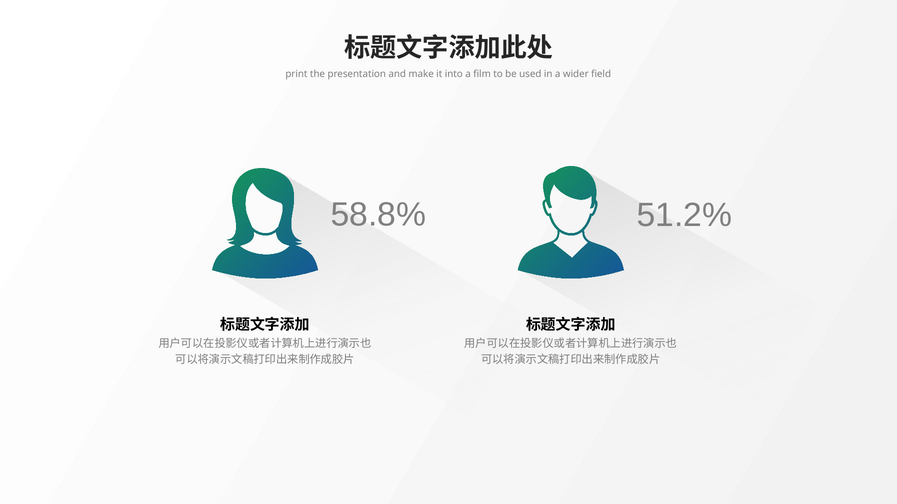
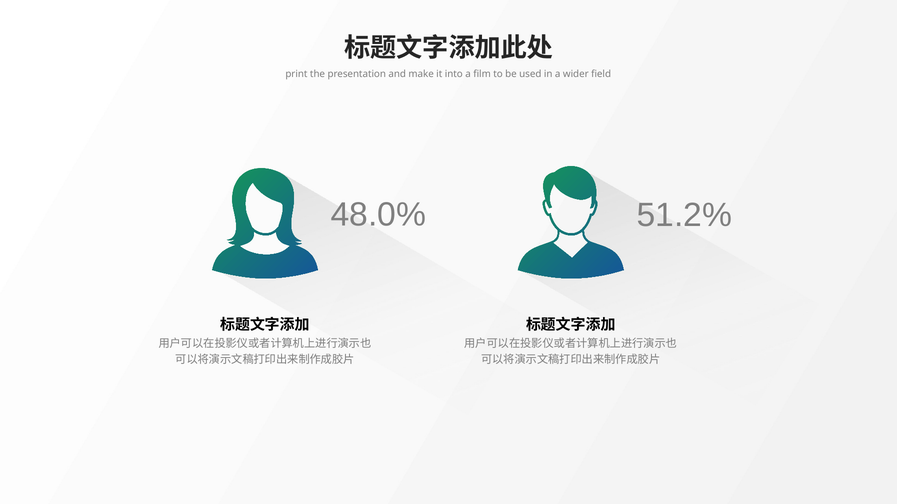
58.8%: 58.8% -> 48.0% (378, 215)
